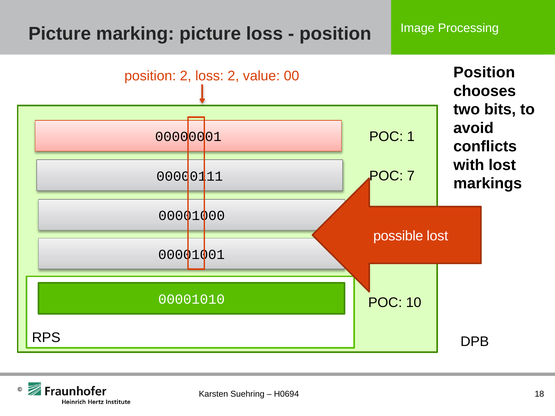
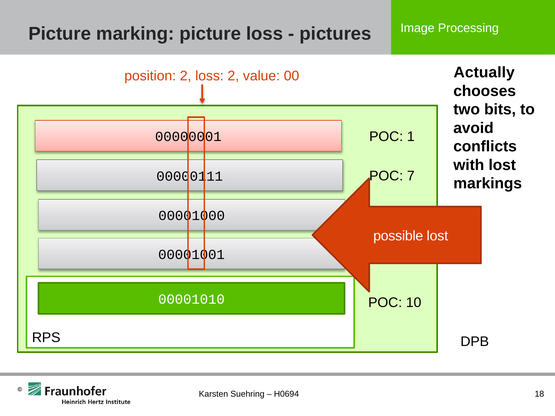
position: position -> pictures (336, 34)
Position: Position -> Actually (484, 73)
